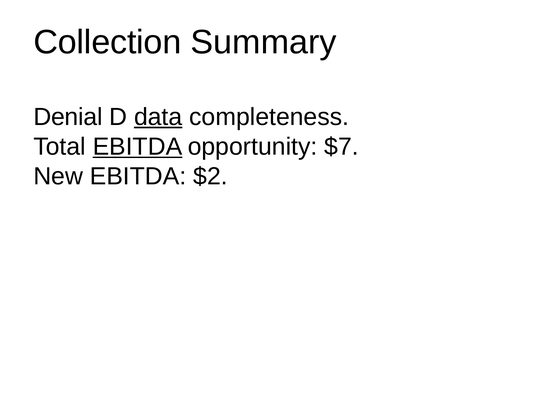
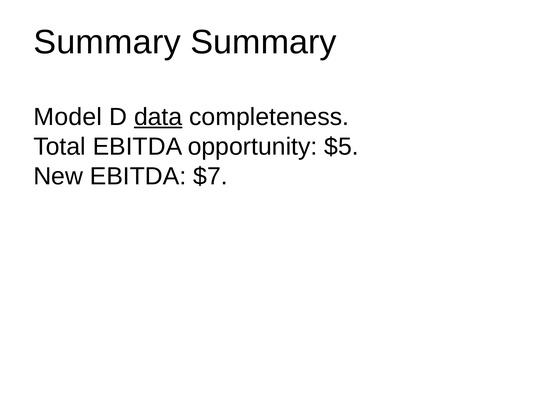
Collection: Collection -> Summary (107, 42)
Denial: Denial -> Model (68, 117)
EBITDA underline: present -> none (137, 147)
$7: $7 -> $5 (341, 147)
$2: $2 -> $7 (211, 177)
